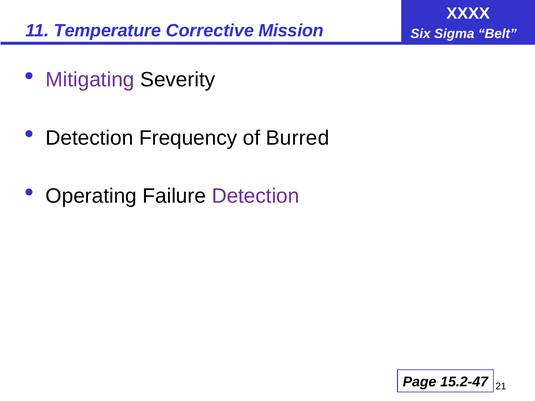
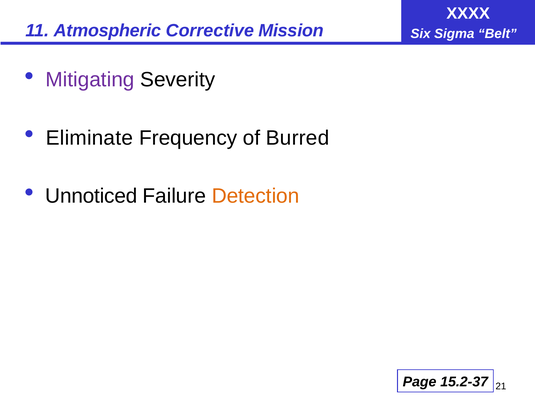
Temperature: Temperature -> Atmospheric (108, 31)
Detection: Detection -> Eliminate (89, 138)
Operating: Operating -> Unnoticed (91, 196)
Detection colour: purple -> orange (256, 196)
15.2-47: 15.2-47 -> 15.2-37 (464, 382)
